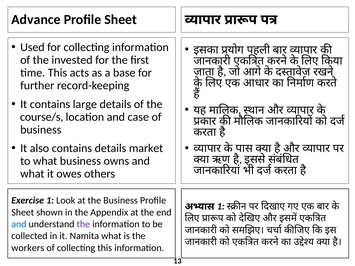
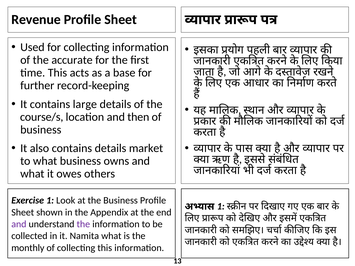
Advance: Advance -> Revenue (36, 20)
invested: invested -> accurate (72, 60)
case: case -> then (138, 117)
and colour: blue -> purple (19, 224)
workers: workers -> monthly (28, 248)
